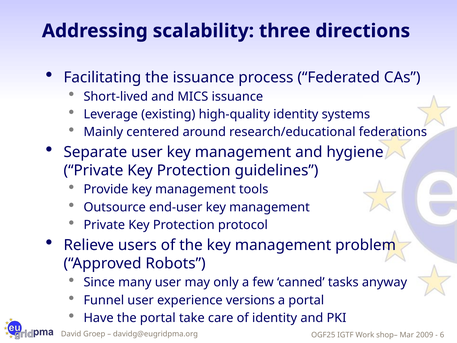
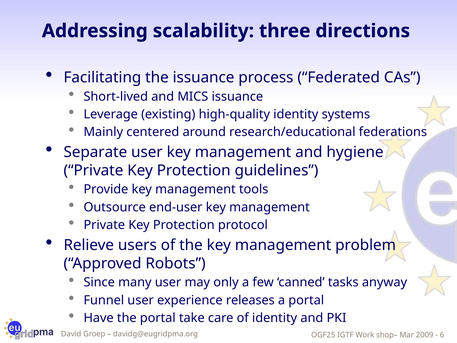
versions: versions -> releases (250, 300)
